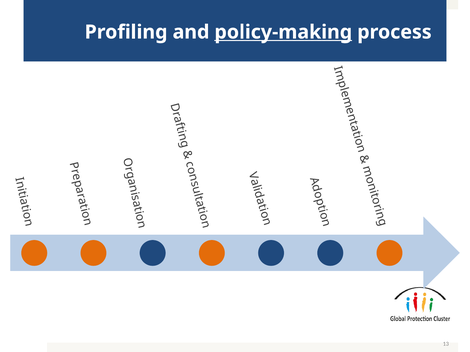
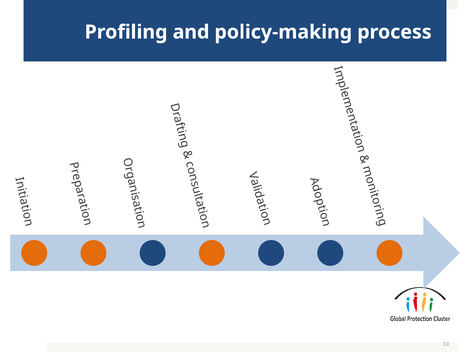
policy-making underline: present -> none (283, 32)
